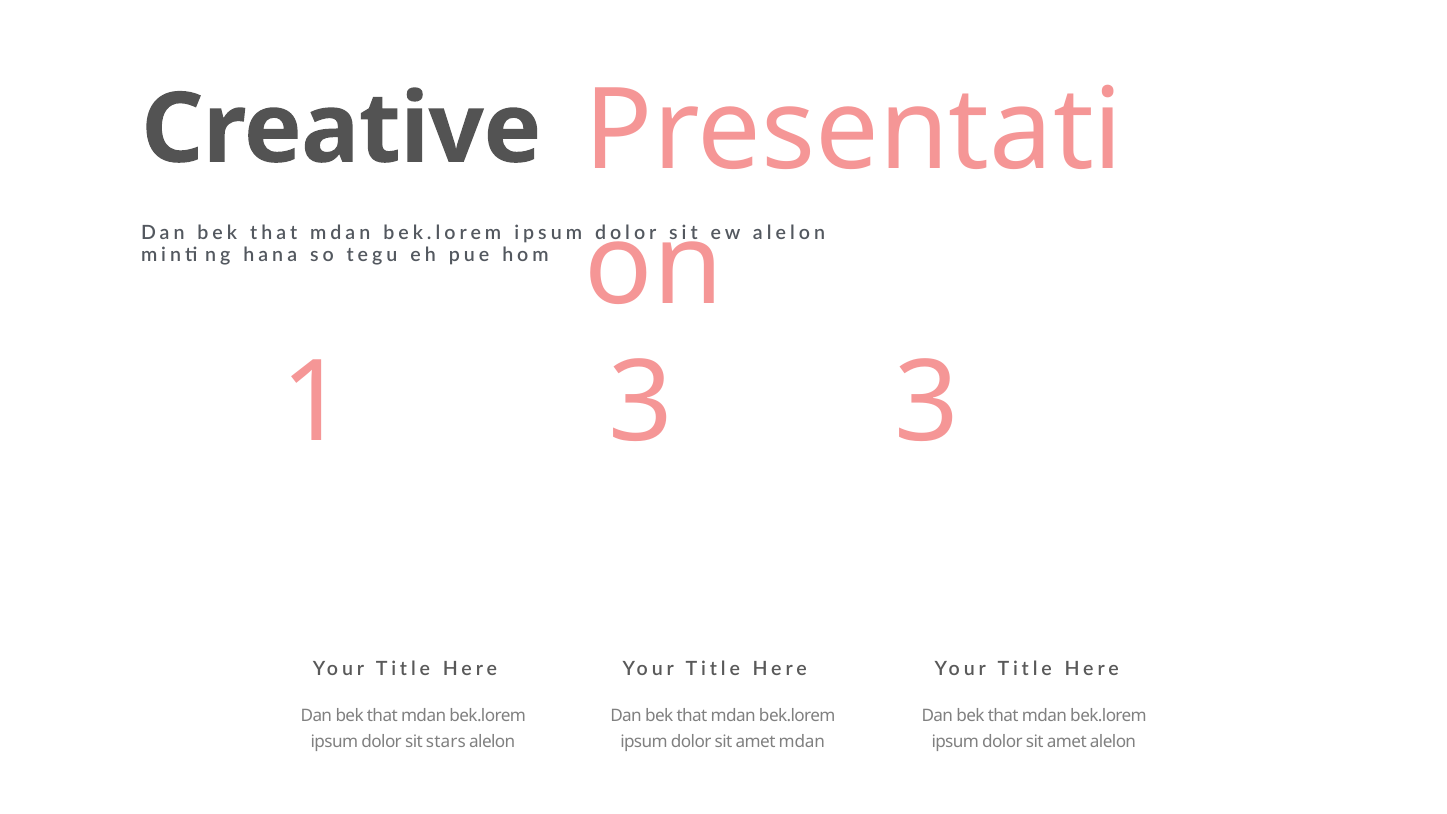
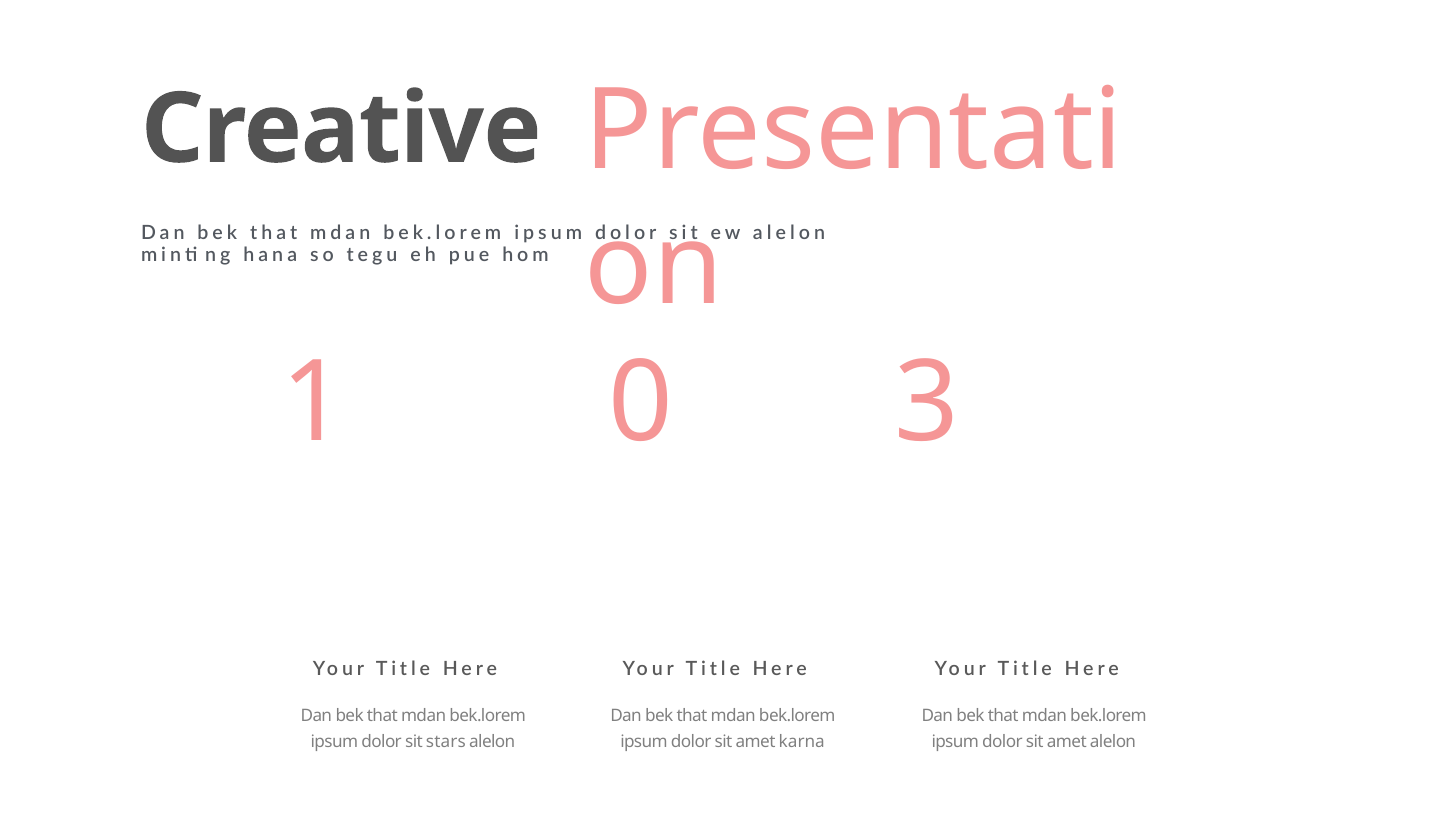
1 3: 3 -> 0 (641, 403)
amet mdan: mdan -> karna (802, 742)
